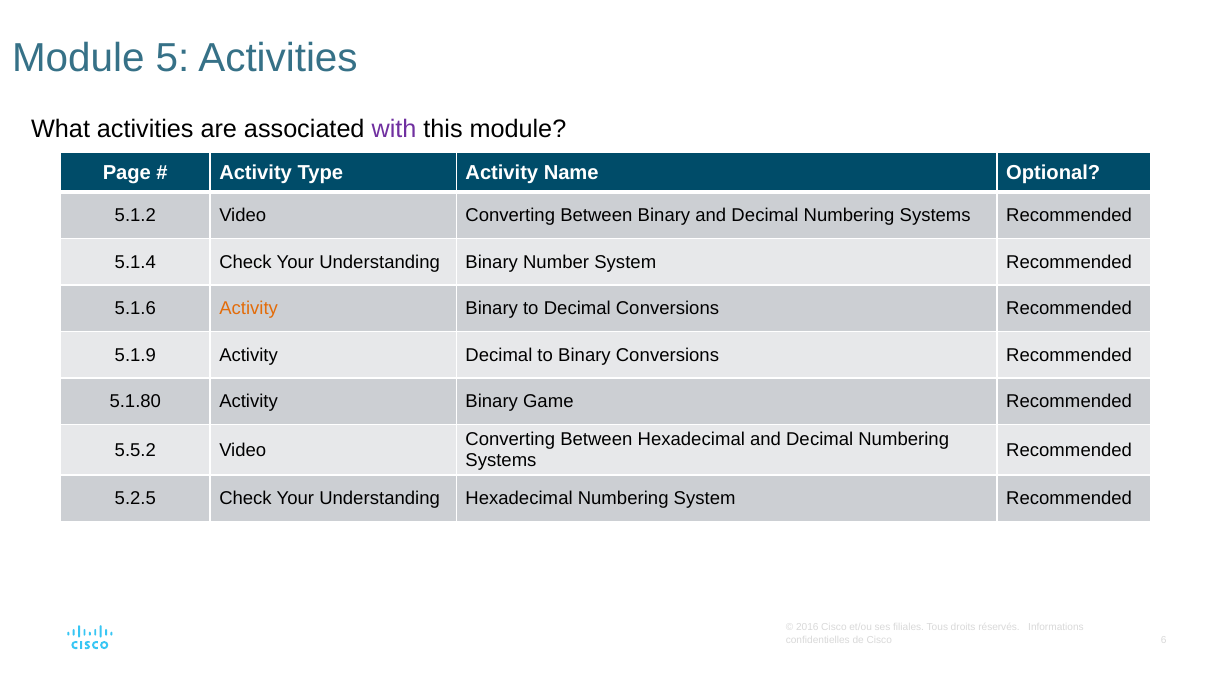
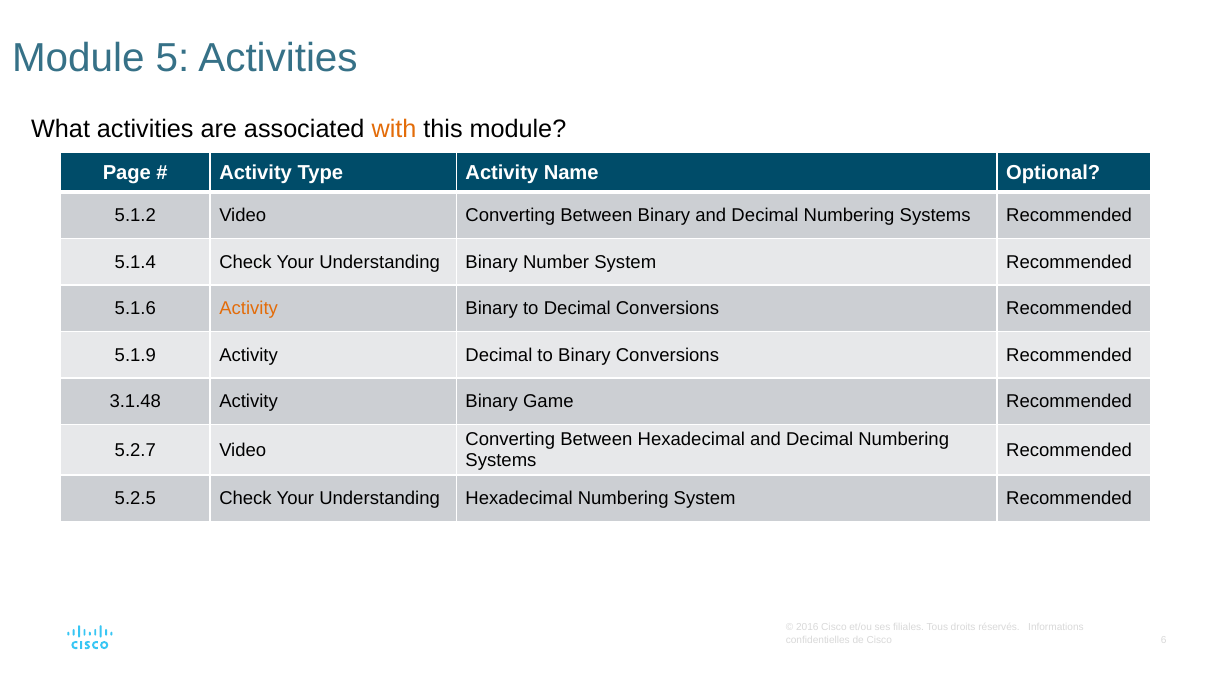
with colour: purple -> orange (394, 129)
5.1.80: 5.1.80 -> 3.1.48 (135, 401)
5.5.2: 5.5.2 -> 5.2.7 (135, 450)
